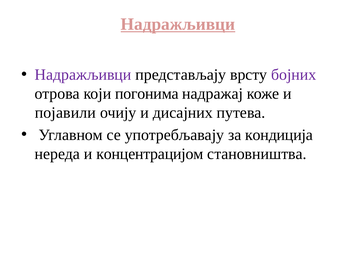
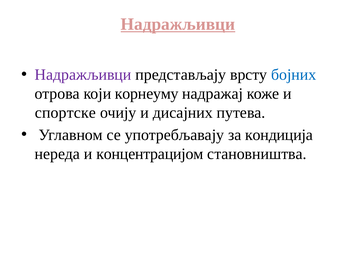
бојних colour: purple -> blue (294, 75)
погонима: погонима -> корнеуму (147, 94)
појавили: појавили -> спортске (65, 113)
